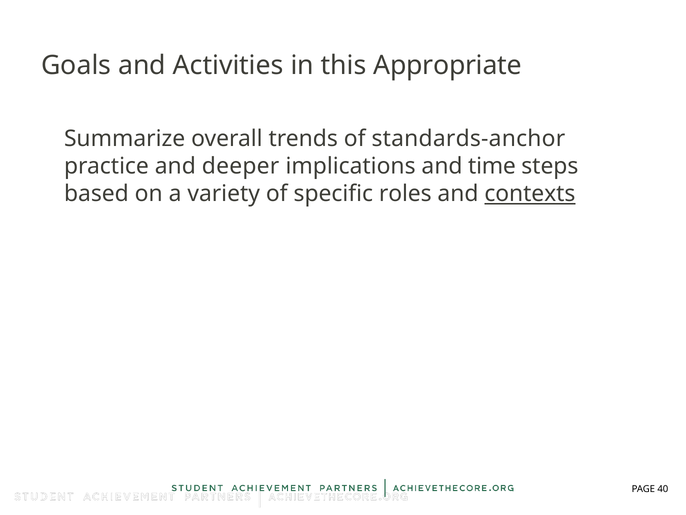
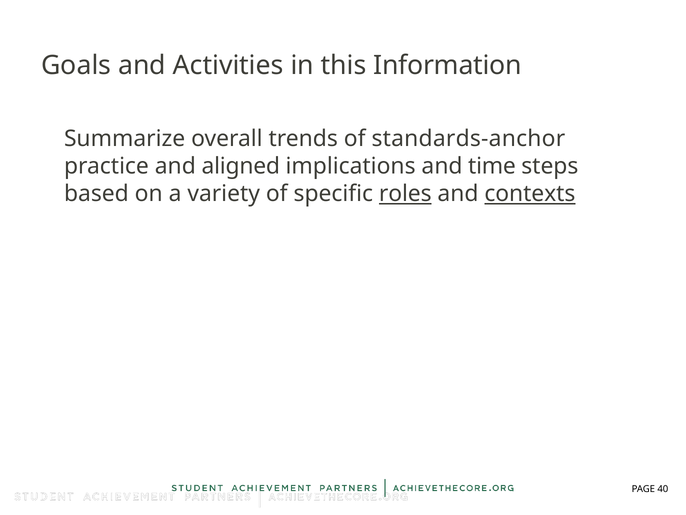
Appropriate: Appropriate -> Information (448, 65)
deeper: deeper -> aligned (241, 166)
roles underline: none -> present (405, 194)
